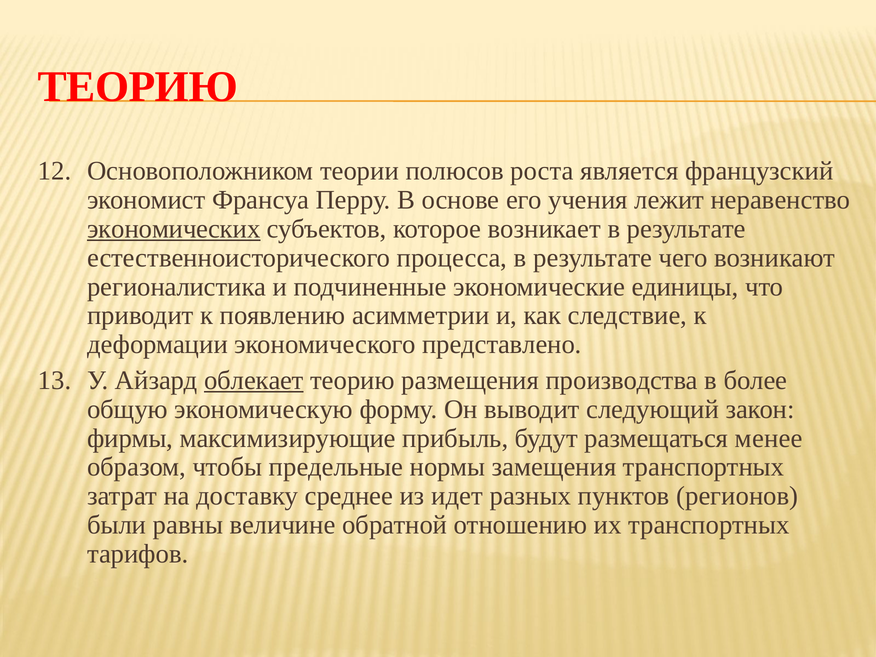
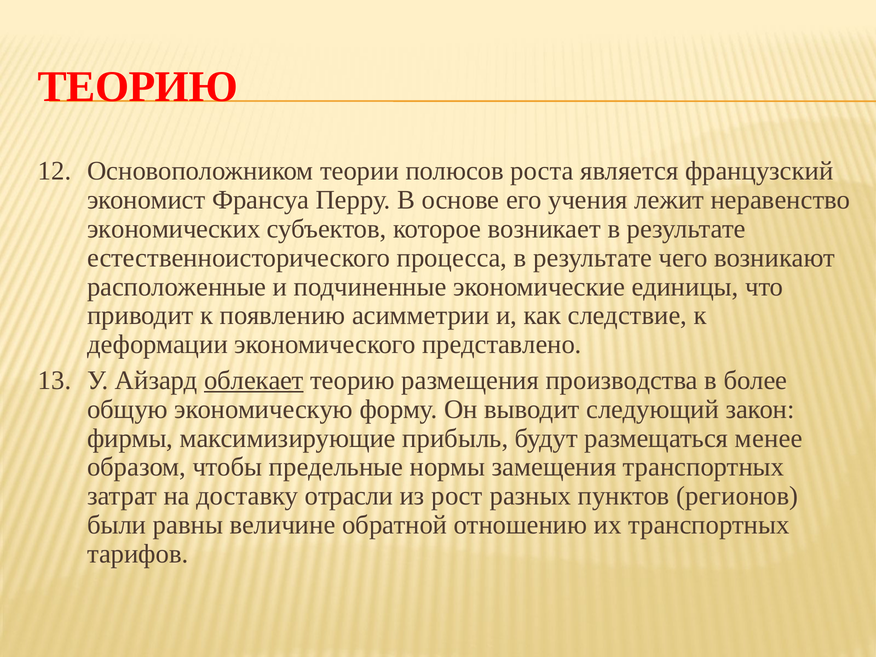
экономических underline: present -> none (174, 229)
регионалистика: регионалистика -> расположенные (177, 287)
среднее: среднее -> отрасли (349, 496)
идет: идет -> рост (457, 496)
